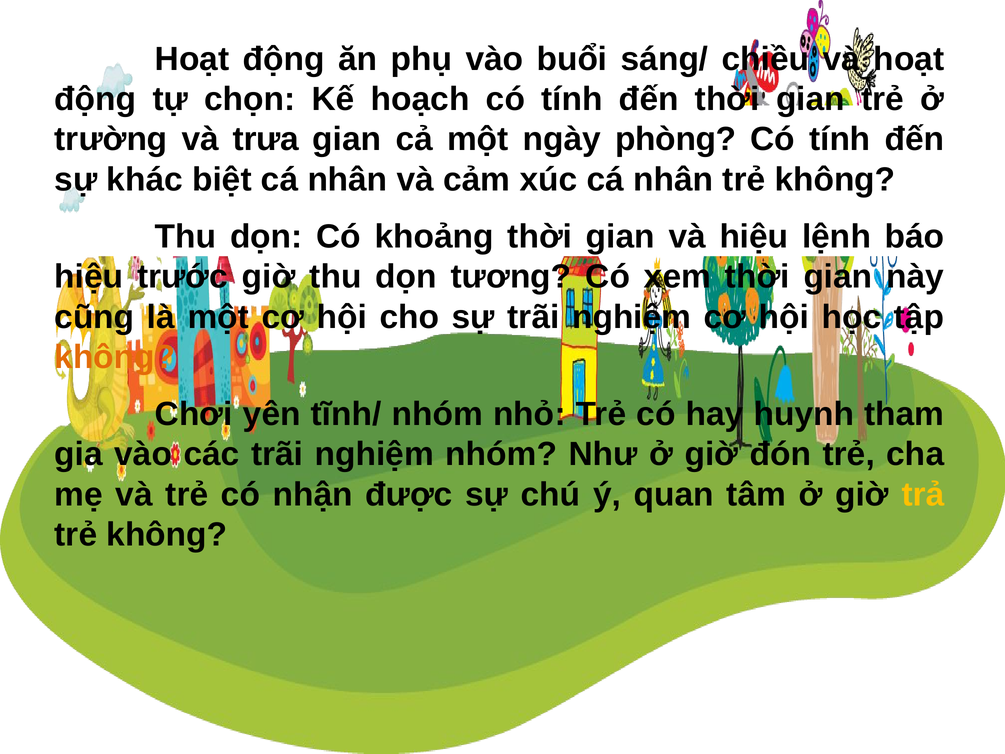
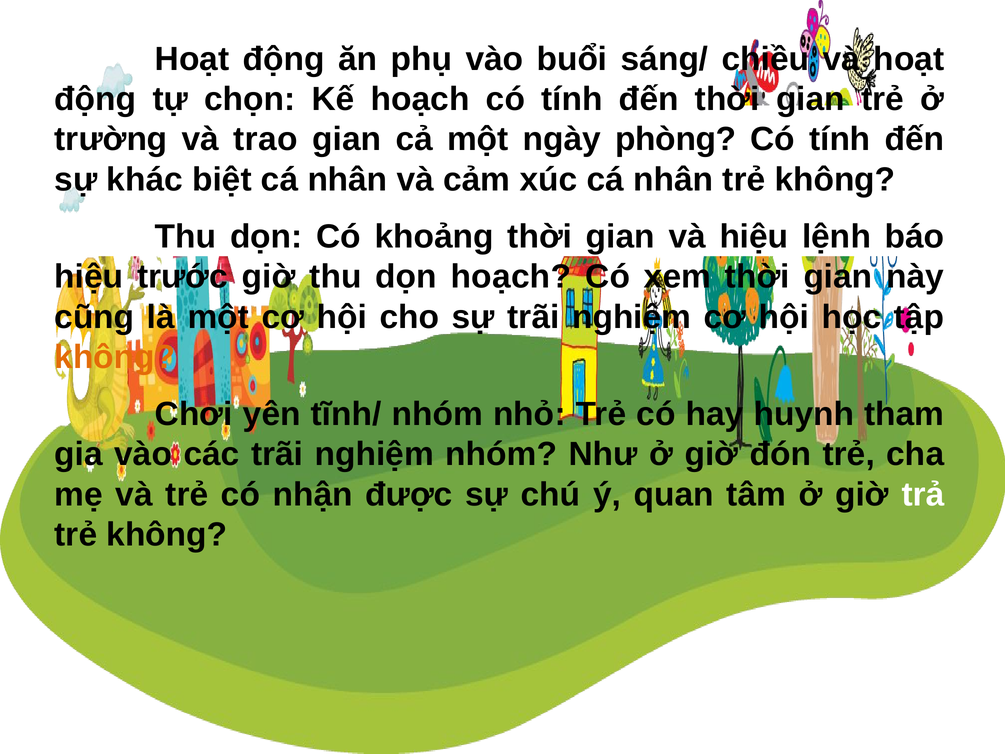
trưa: trưa -> trao (266, 139)
dọn tương: tương -> hoạch (511, 277)
trả colour: yellow -> white (923, 494)
